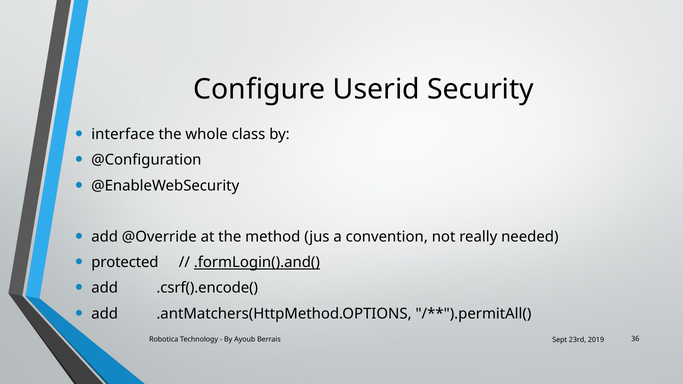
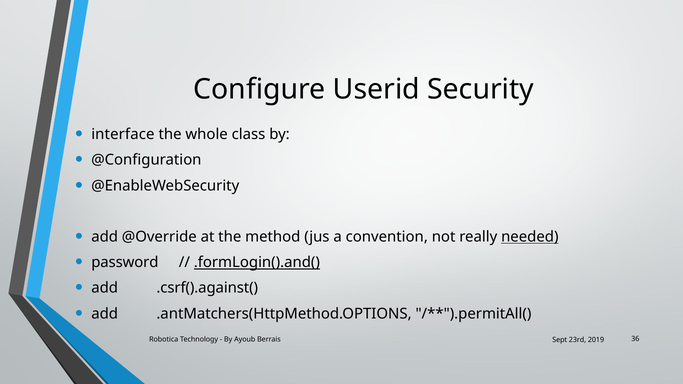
needed underline: none -> present (530, 237)
protected: protected -> password (125, 263)
.csrf().encode(: .csrf().encode( -> .csrf().against( (207, 288)
